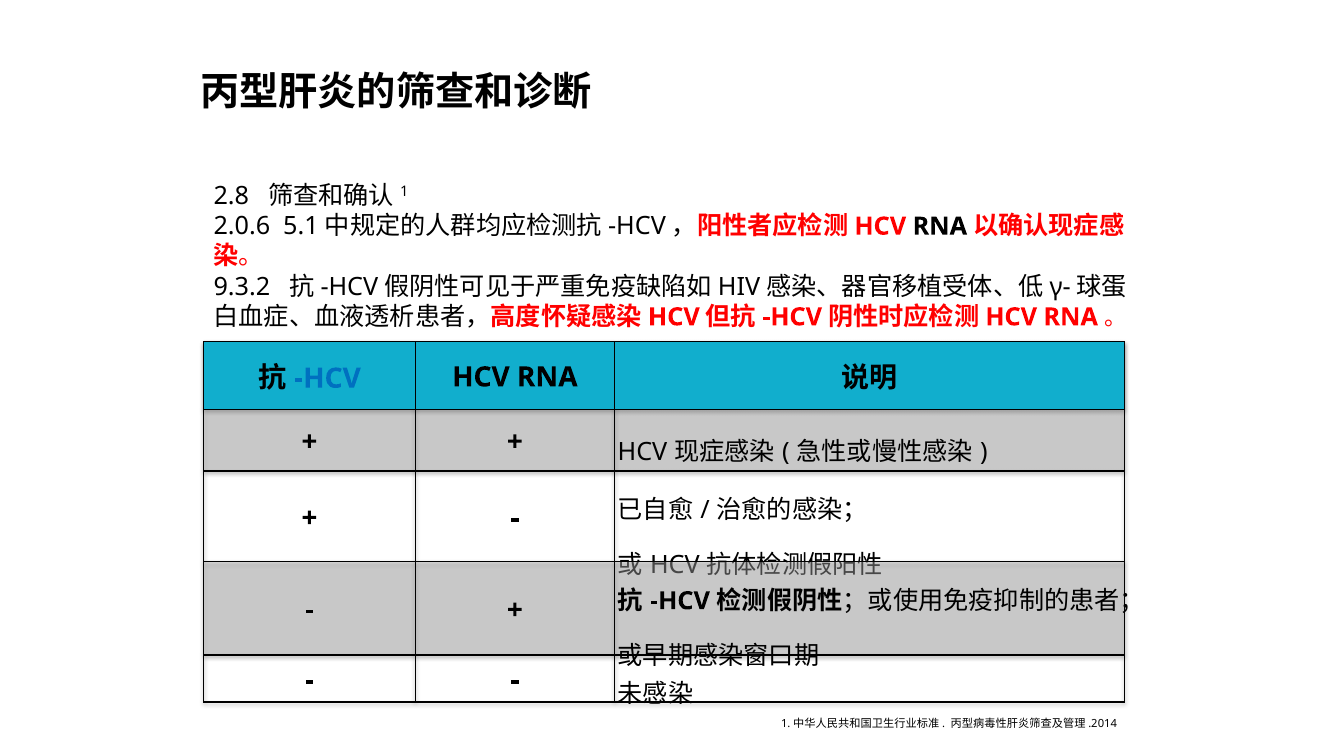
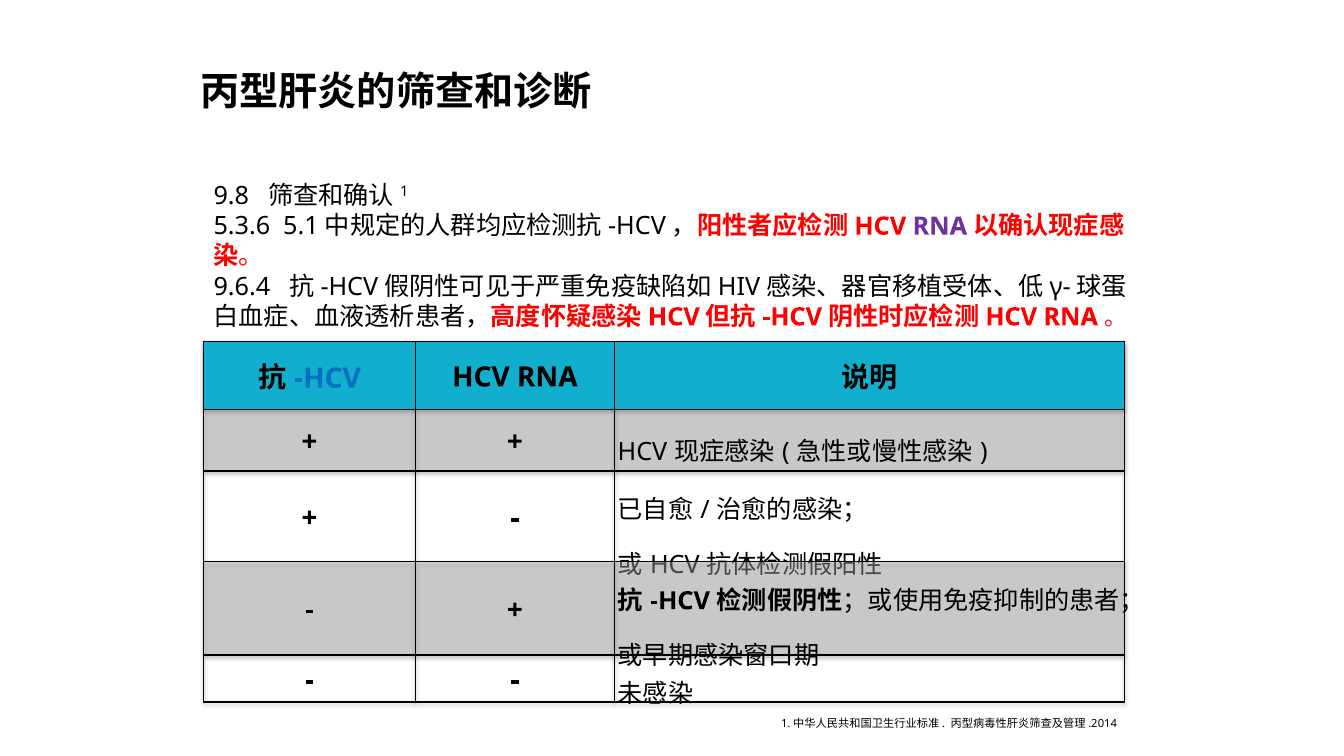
2.8: 2.8 -> 9.8 (231, 196)
2.0.6: 2.0.6 -> 5.3.6 (242, 226)
RNA colour: black -> purple (940, 226)
9.3.2: 9.3.2 -> 9.6.4 (242, 287)
